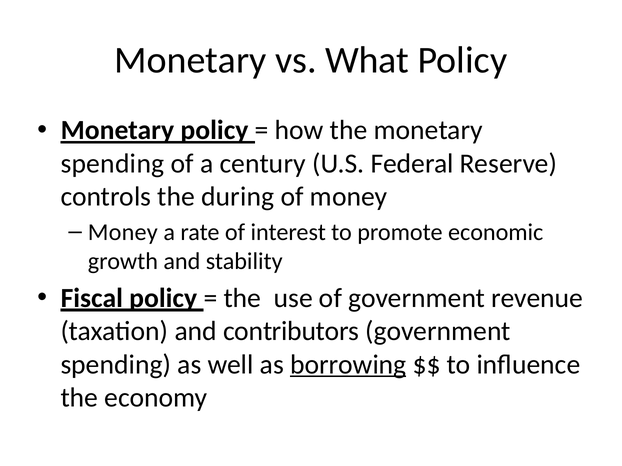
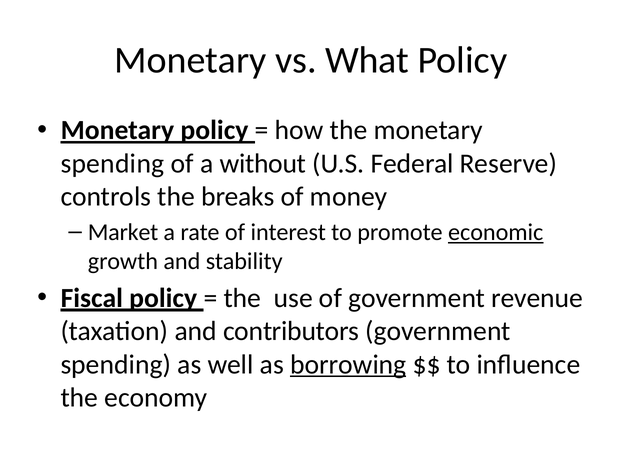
century: century -> without (263, 164)
during: during -> breaks (238, 197)
Money: Money -> Market (123, 233)
economic underline: none -> present (496, 233)
